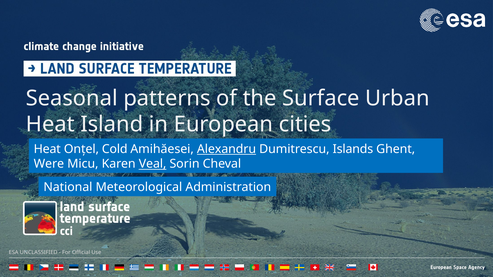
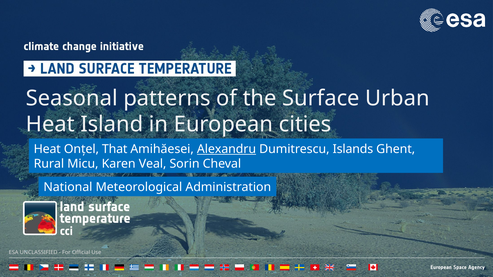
Cold: Cold -> That (115, 149)
Were: Were -> Rural (49, 164)
Veal underline: present -> none (153, 164)
